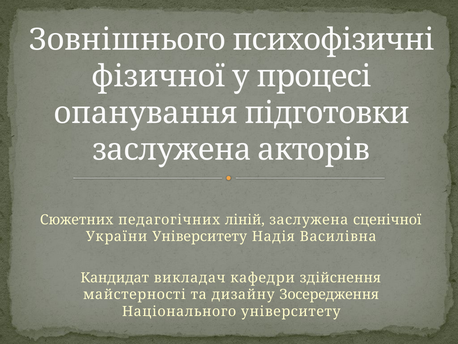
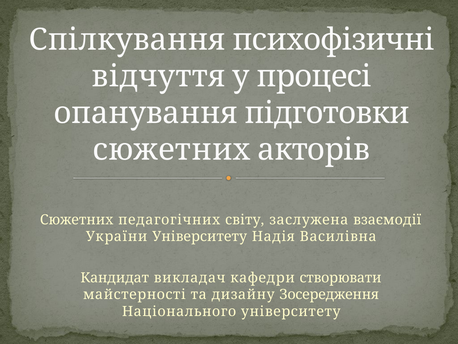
Зовнішнього: Зовнішнього -> Спілкування (127, 40)
фізичної: фізичної -> відчуття (159, 76)
заслужена: заслужена -> сюжетних (172, 150)
ліній: ліній -> світу (245, 219)
сценічної: сценічної -> взаємодії (387, 219)
здійснення: здійснення -> створювати (341, 277)
